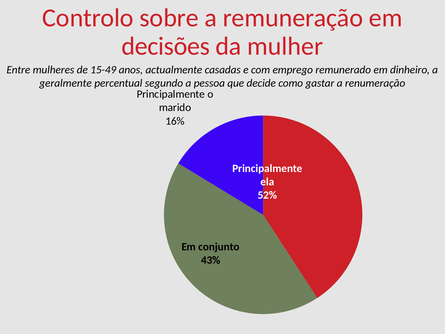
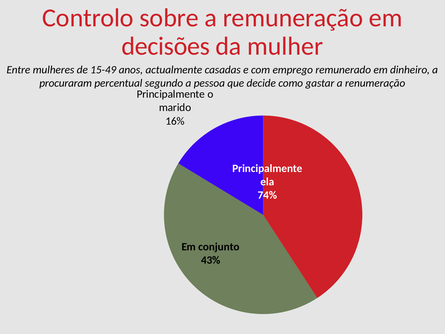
geralmente: geralmente -> procuraram (66, 83)
52%: 52% -> 74% (267, 195)
